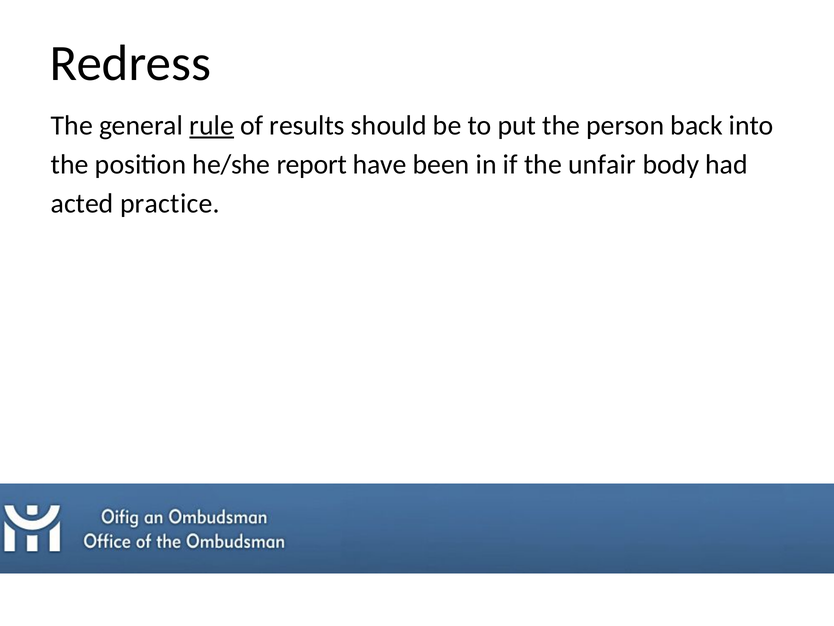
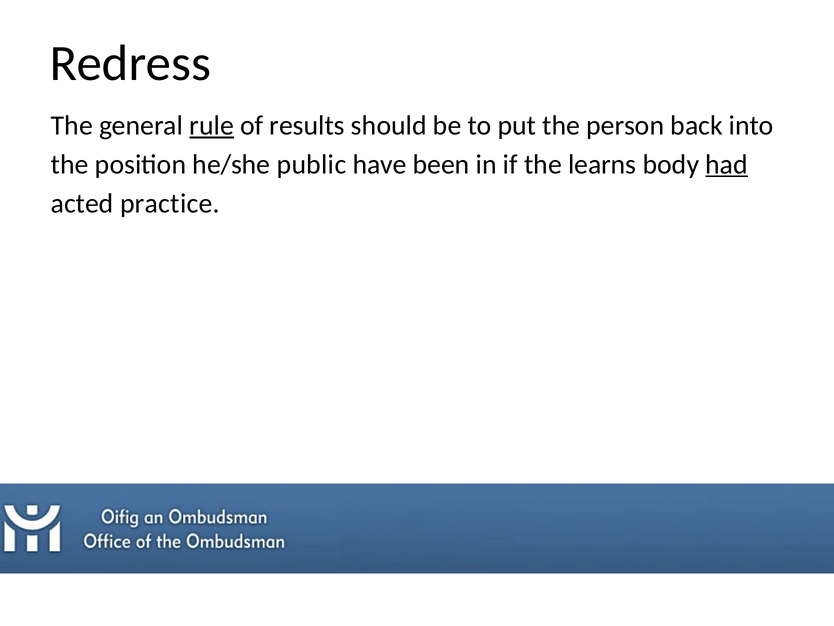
report: report -> public (311, 164)
unfair: unfair -> learns (602, 164)
had underline: none -> present (727, 164)
